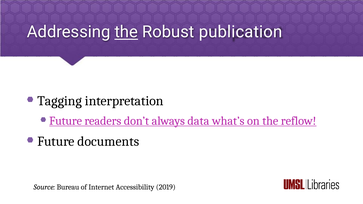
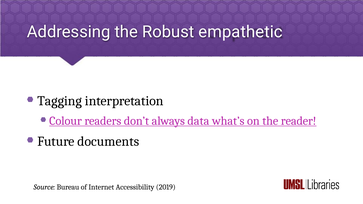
the underline: present -> none (126, 32)
publication: publication -> empathetic (241, 32)
Future: Future -> Colour (66, 121)
reflow: reflow -> reader (299, 121)
